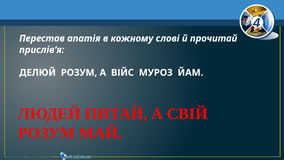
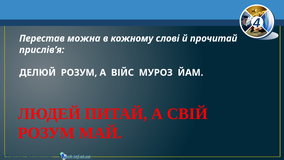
апатія: апатія -> можна (84, 38)
